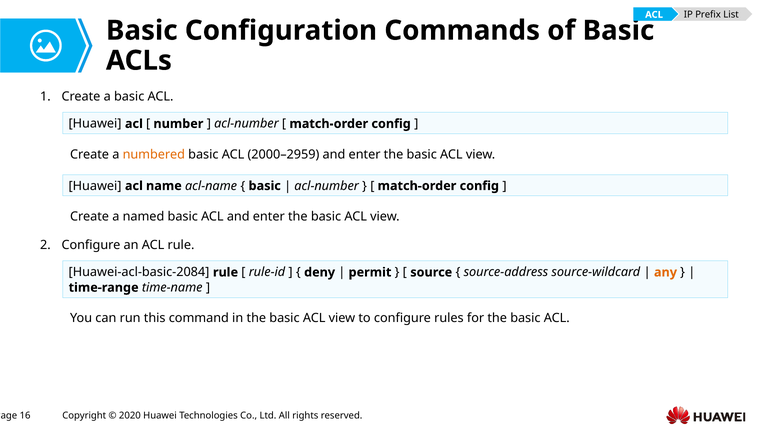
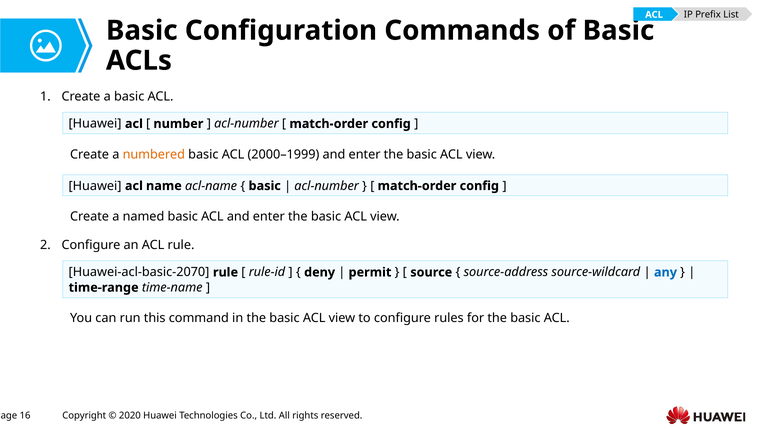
2000–2959: 2000–2959 -> 2000–1999 (283, 154)
Huawei-acl-basic-2084: Huawei-acl-basic-2084 -> Huawei-acl-basic-2070 (139, 272)
any colour: orange -> blue (665, 272)
